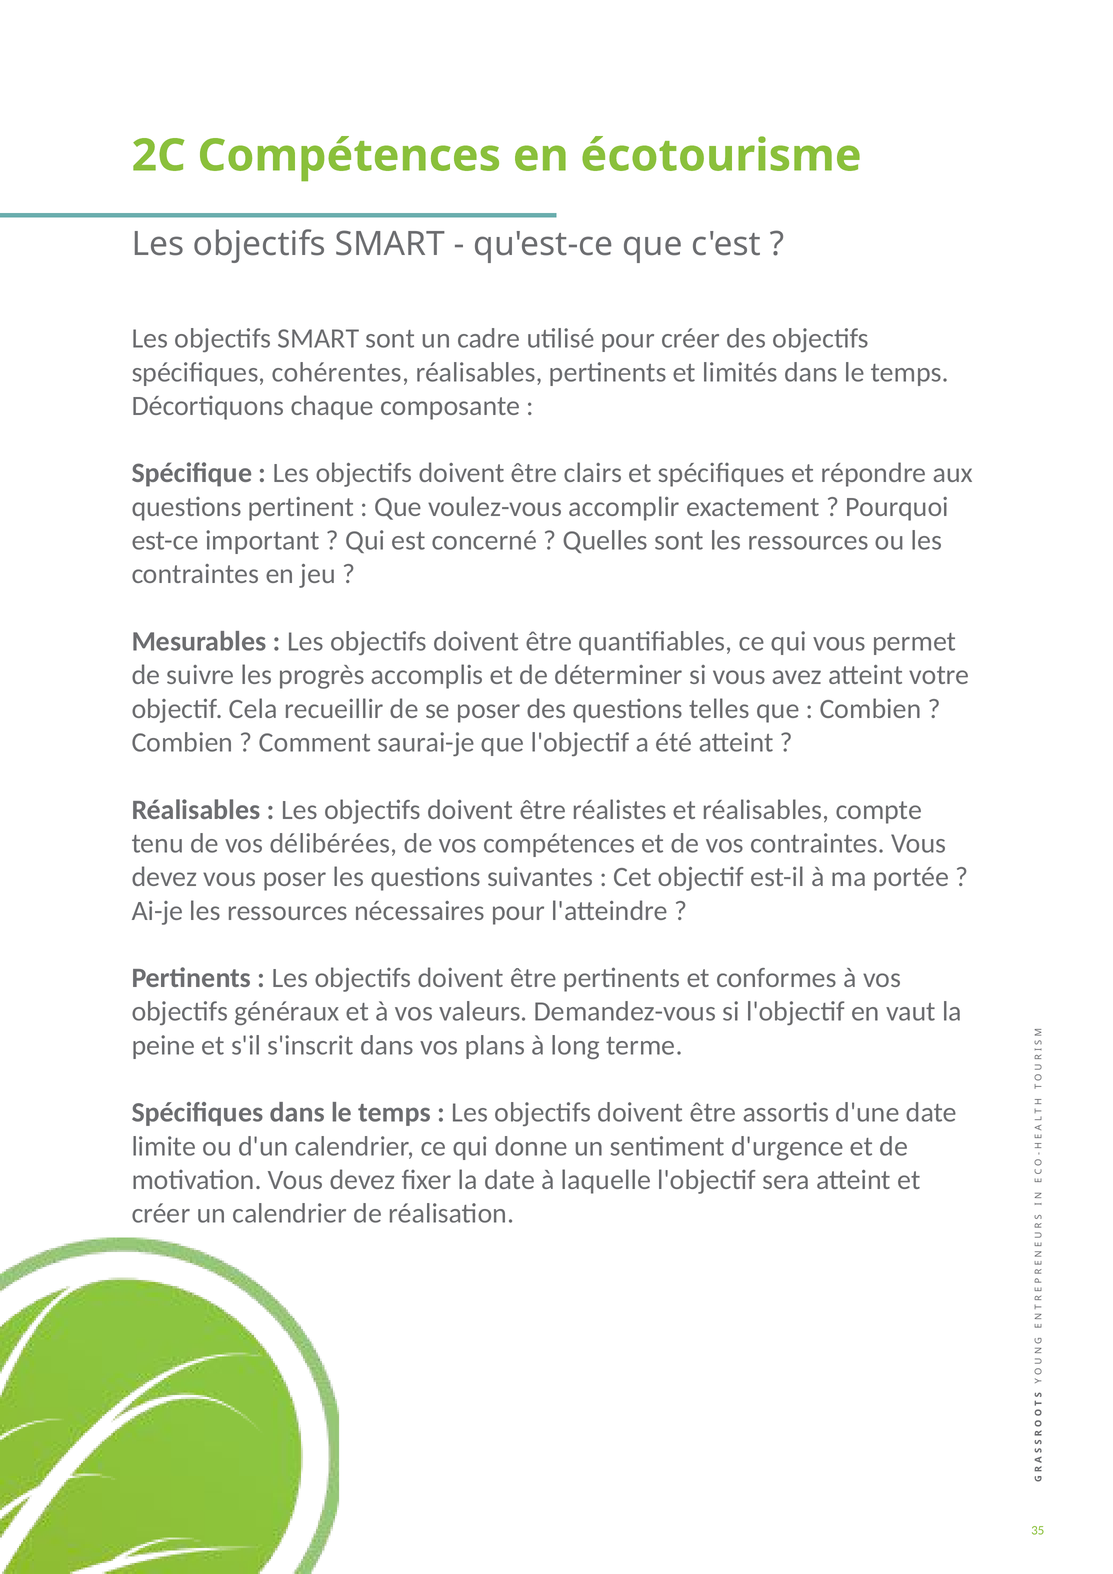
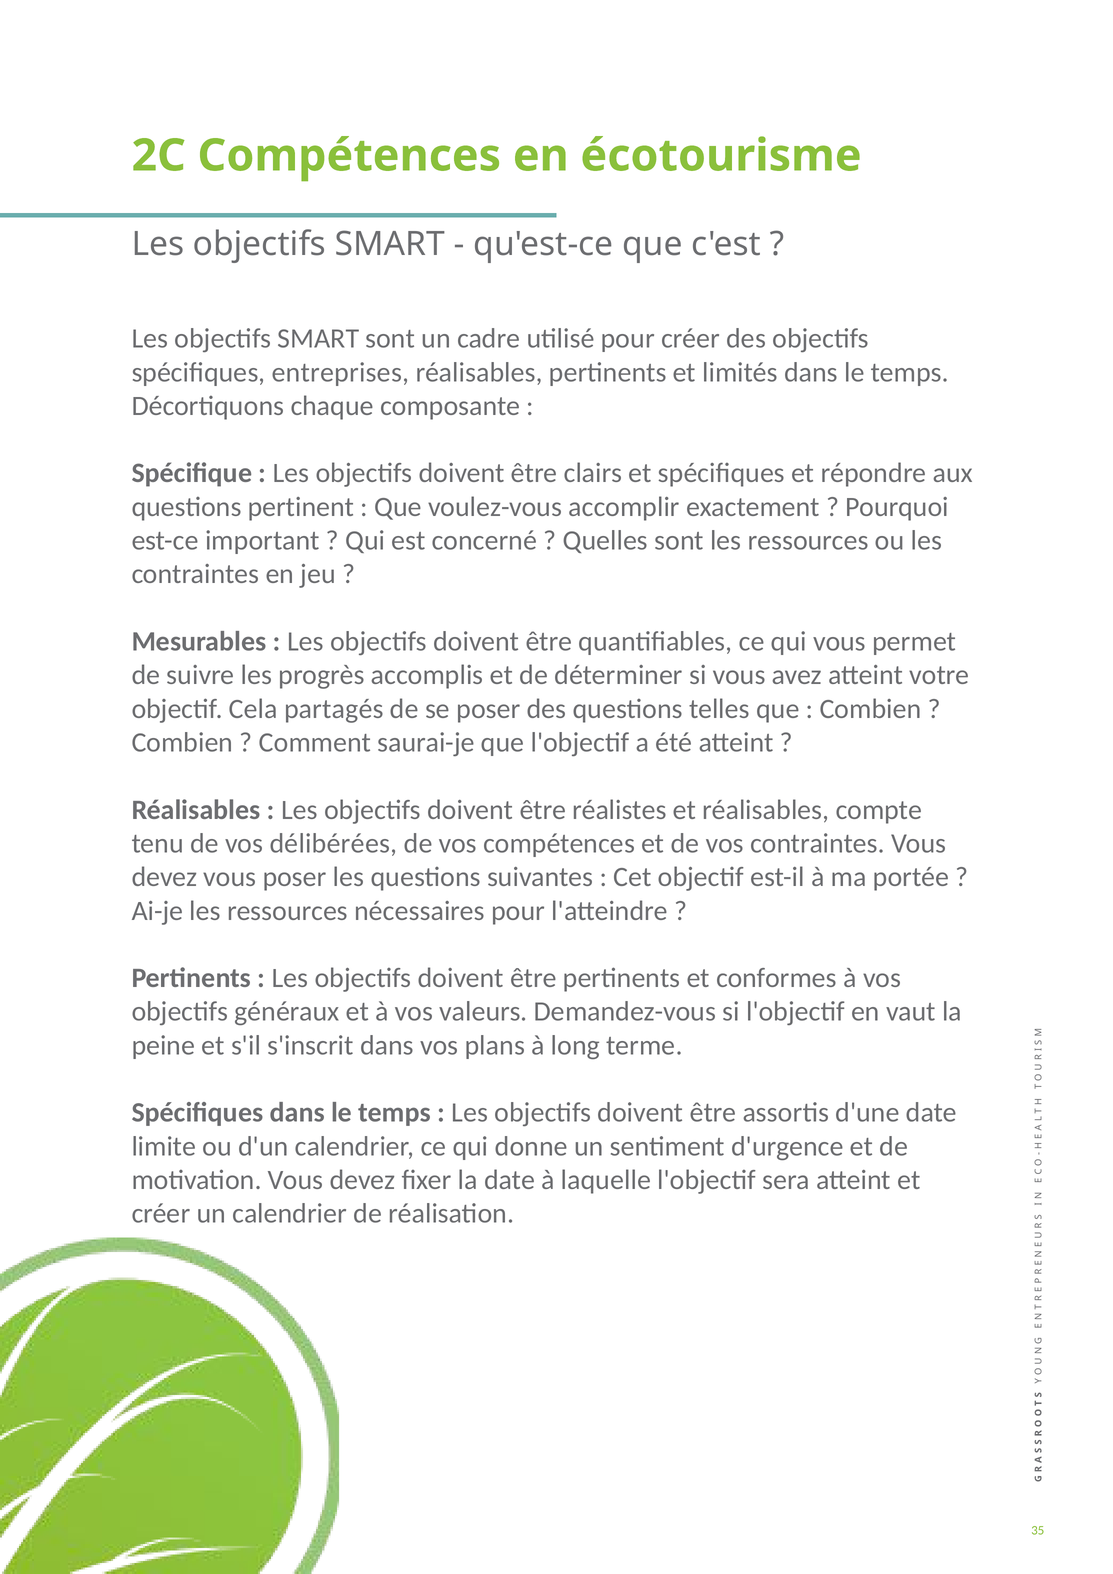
cohérentes: cohérentes -> entreprises (340, 372)
recueillir: recueillir -> partagés (334, 709)
